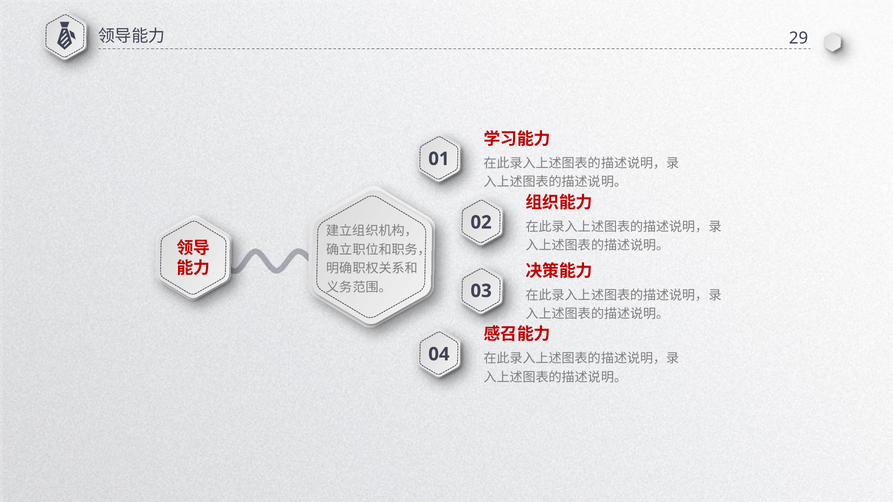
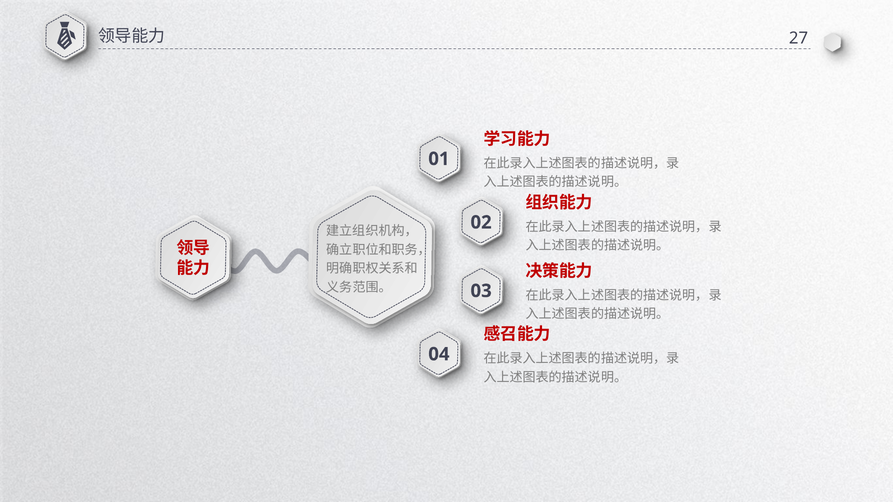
29: 29 -> 27 (799, 38)
